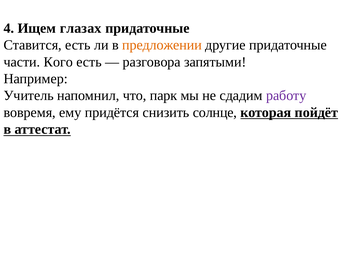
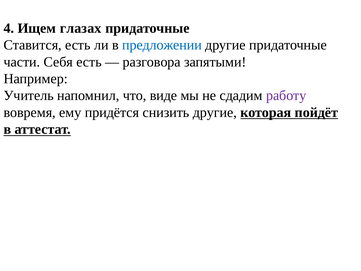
предложении colour: orange -> blue (162, 45)
Кого: Кого -> Себя (58, 62)
парк: парк -> виде (164, 96)
снизить солнце: солнце -> другие (215, 112)
